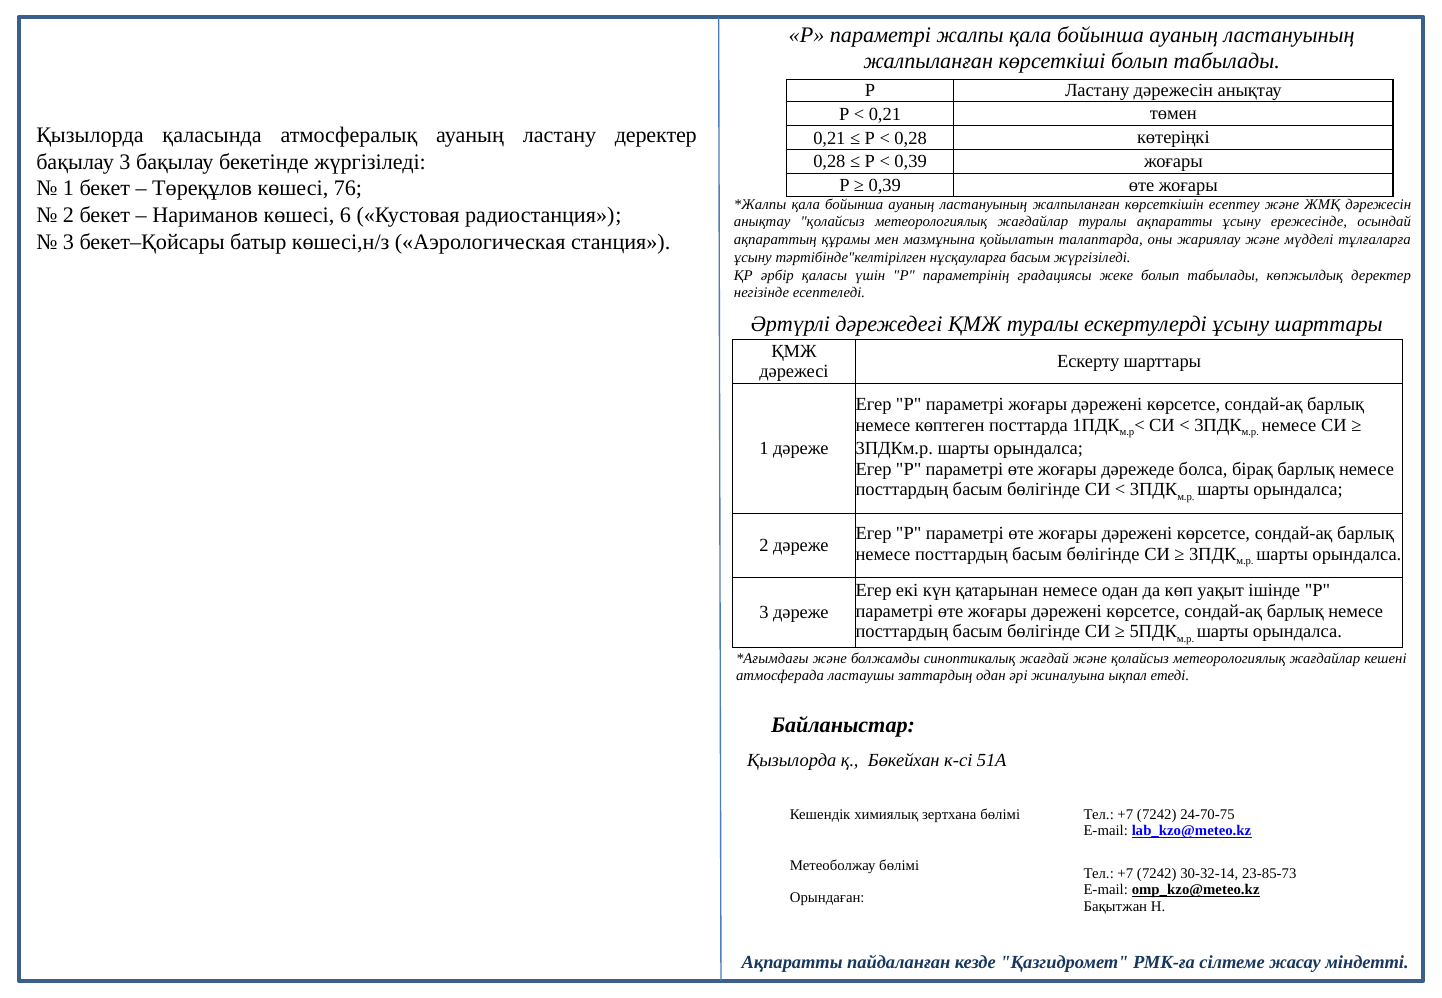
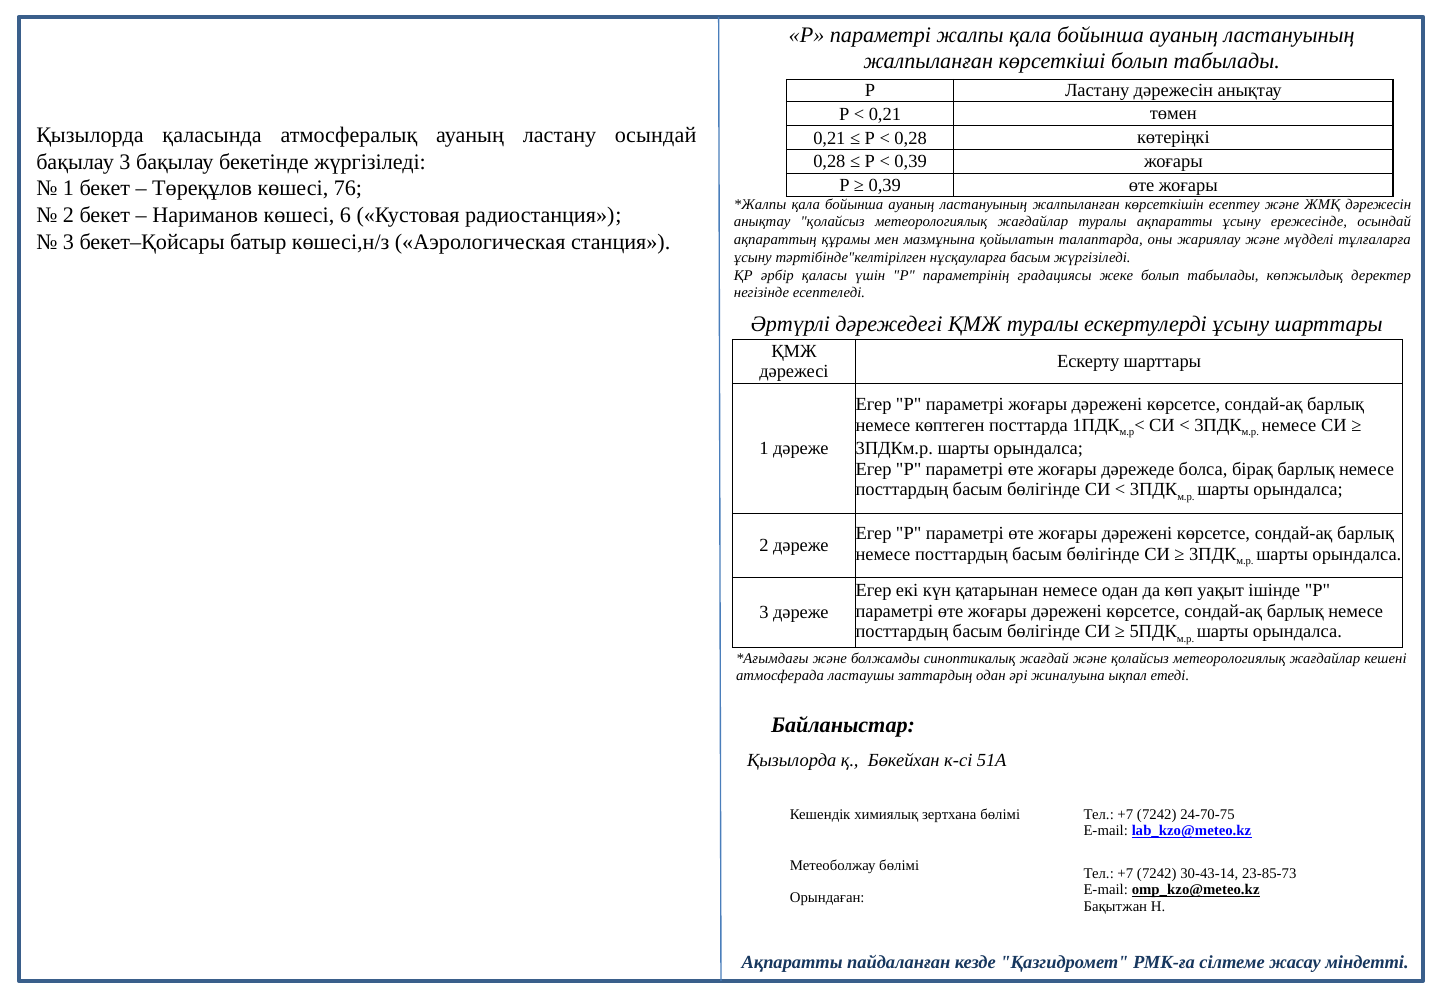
ластану деректер: деректер -> осындай (656, 135)
30-32-14: 30-32-14 -> 30-43-14 (1209, 874)
